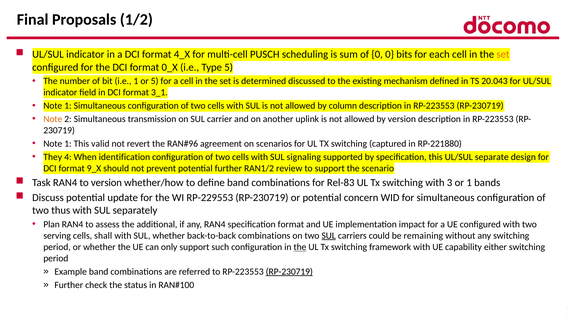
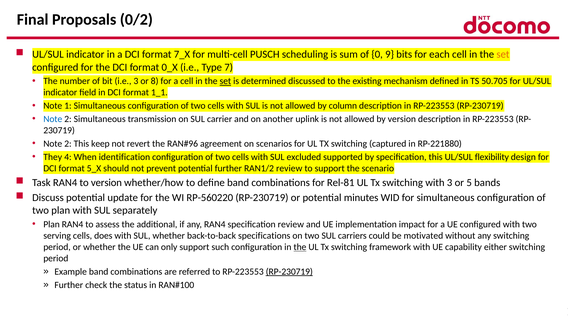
1/2: 1/2 -> 0/2 (136, 20)
4_X: 4_X -> 7_X (182, 54)
0 0: 0 -> 9 (390, 54)
Type 5: 5 -> 7 (229, 67)
i.e 1: 1 -> 3 (136, 81)
or 5: 5 -> 8 (155, 81)
set underline: none -> present (225, 81)
20.043: 20.043 -> 50.705 (495, 81)
3_1: 3_1 -> 1_1 (159, 92)
Note colour: orange -> blue (53, 119)
1: 1 -> 2 (68, 143)
valid: valid -> keep (100, 143)
signaling: signaling -> excluded (304, 157)
separate: separate -> flexibility (492, 157)
9_X: 9_X -> 5_X (94, 168)
Rel-83: Rel-83 -> Rel-81 (341, 182)
or 1: 1 -> 5 (469, 182)
RP-229553: RP-229553 -> RP-560220 (210, 197)
concern: concern -> minutes (361, 197)
two thus: thus -> plan (61, 210)
specification format: format -> review (291, 224)
shall: shall -> does (103, 235)
back-to-back combinations: combinations -> specifications (264, 235)
SUL underline: present -> none (329, 235)
remaining: remaining -> motivated (423, 235)
